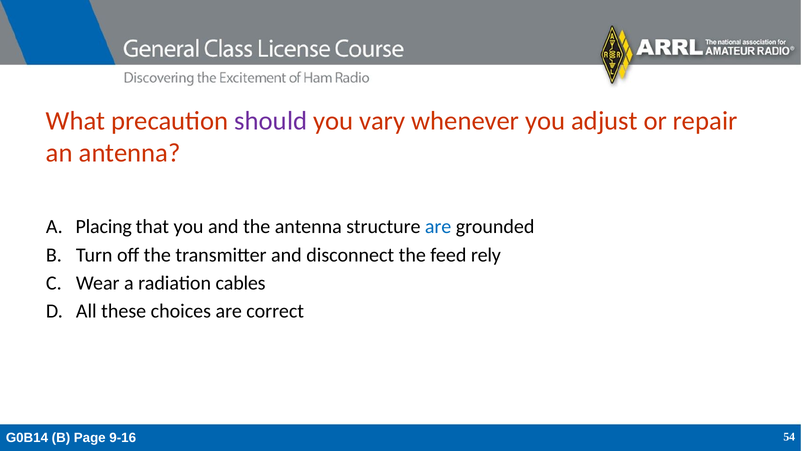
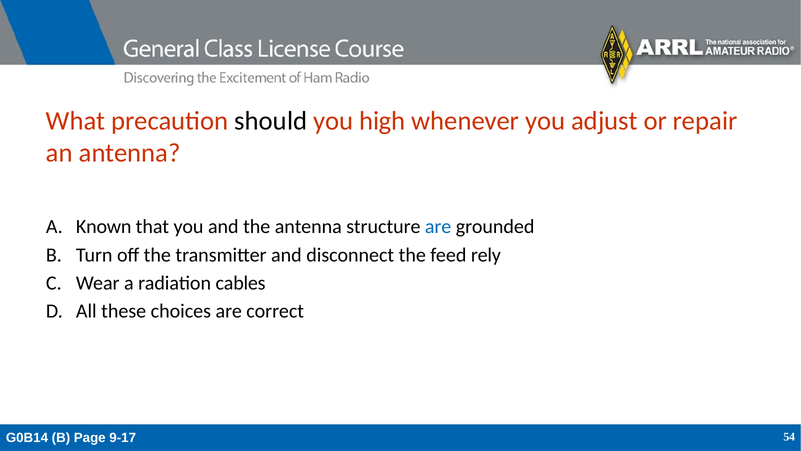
should colour: purple -> black (271, 121)
vary: vary -> high (382, 121)
Placing: Placing -> Known (104, 227)
9-16: 9-16 -> 9-17 (123, 437)
